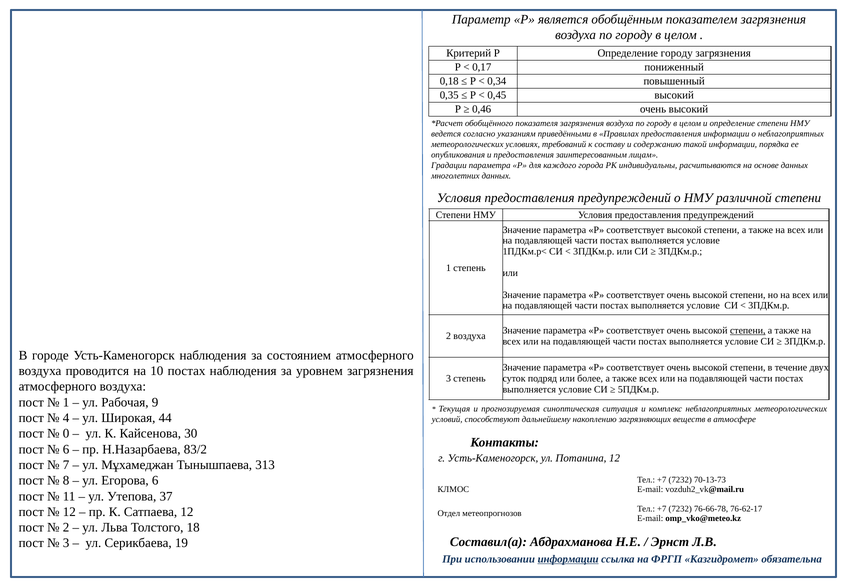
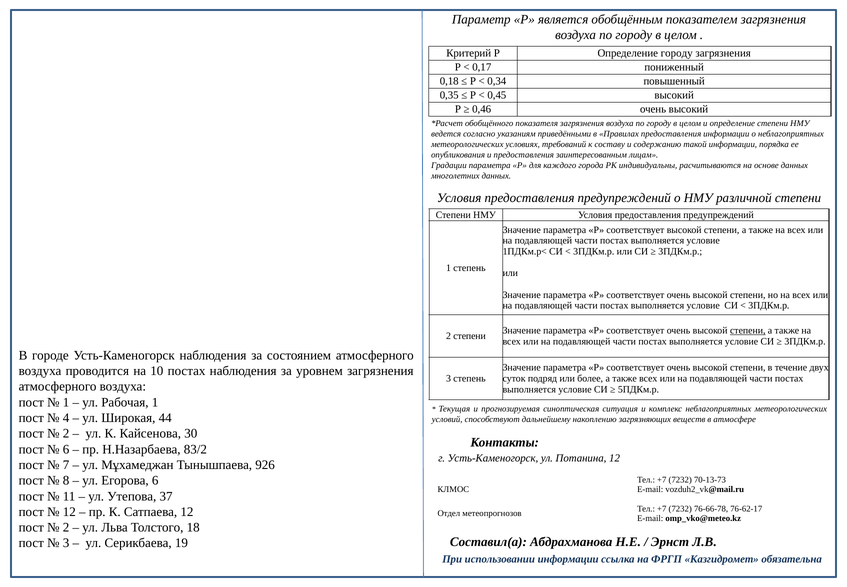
2 воздуха: воздуха -> степени (470, 336)
Рабочая 9: 9 -> 1 (155, 402)
0: 0 -> 2 (66, 433)
313: 313 -> 926 (265, 464)
информации underline: present -> none (568, 558)
